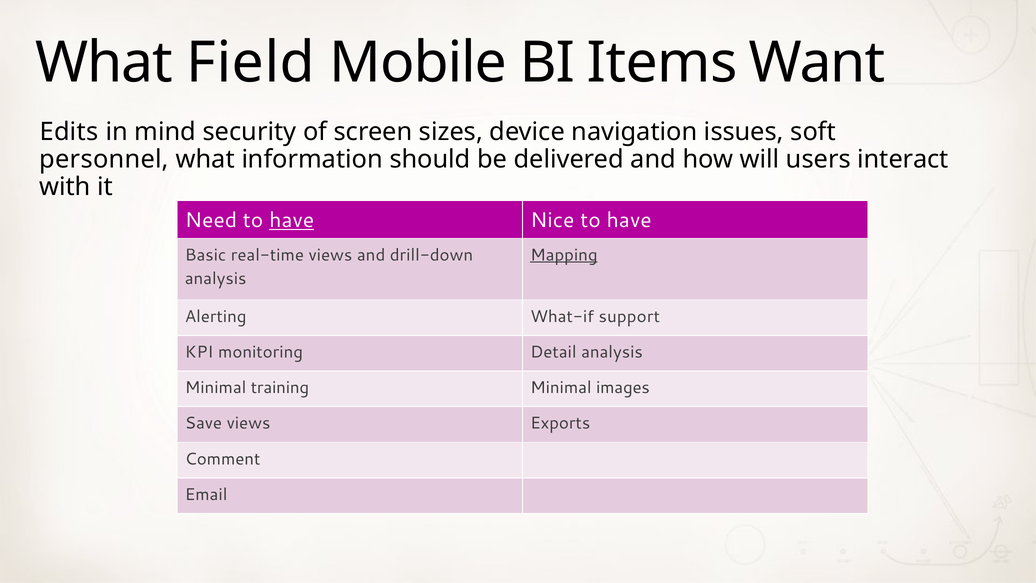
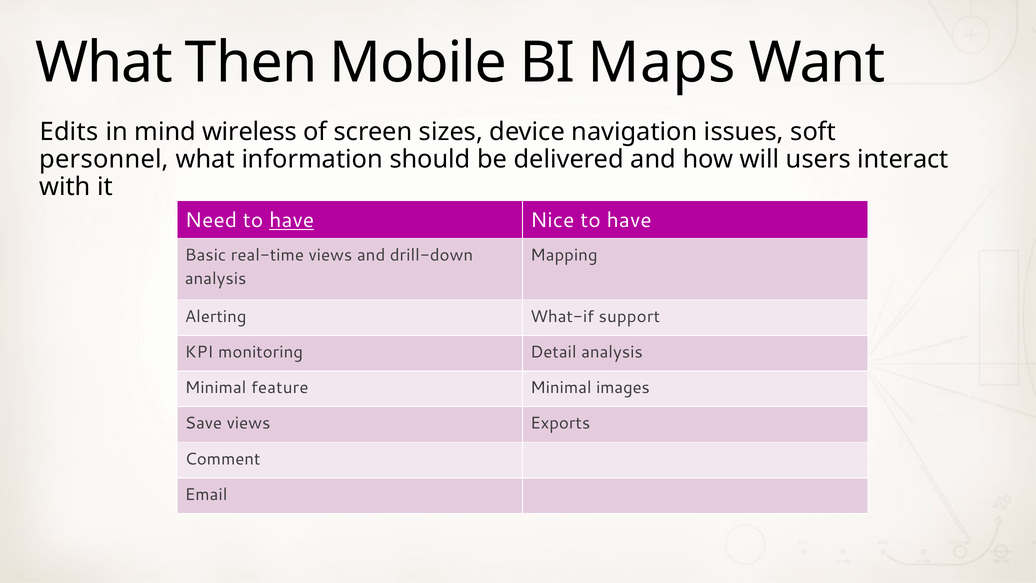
Field: Field -> Then (251, 63)
Items: Items -> Maps (662, 63)
security: security -> wireless (250, 132)
Mapping underline: present -> none (564, 255)
training: training -> feature (280, 387)
